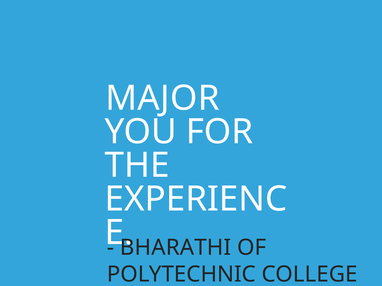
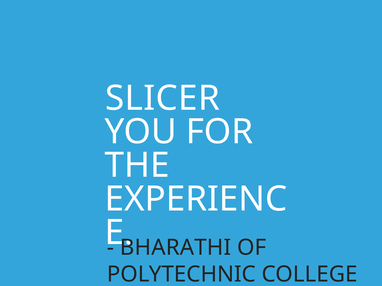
MAJOR: MAJOR -> SLICER (162, 98)
